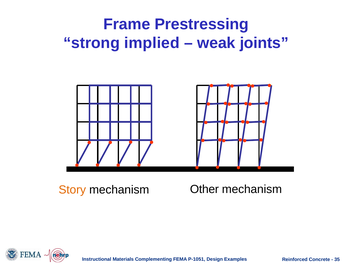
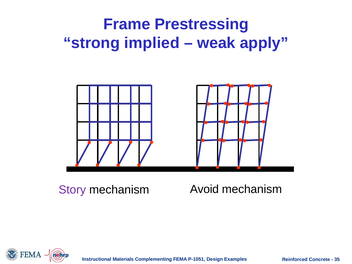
joints: joints -> apply (264, 43)
Story colour: orange -> purple (72, 190)
Other: Other -> Avoid (204, 189)
